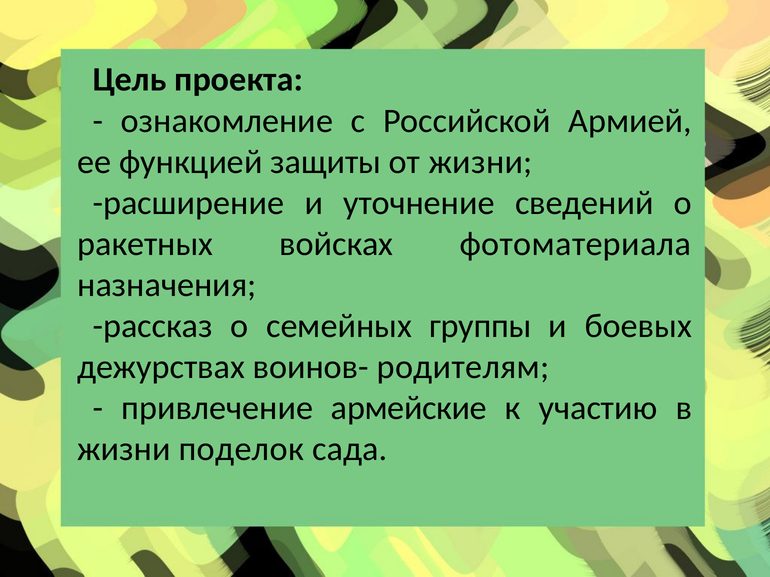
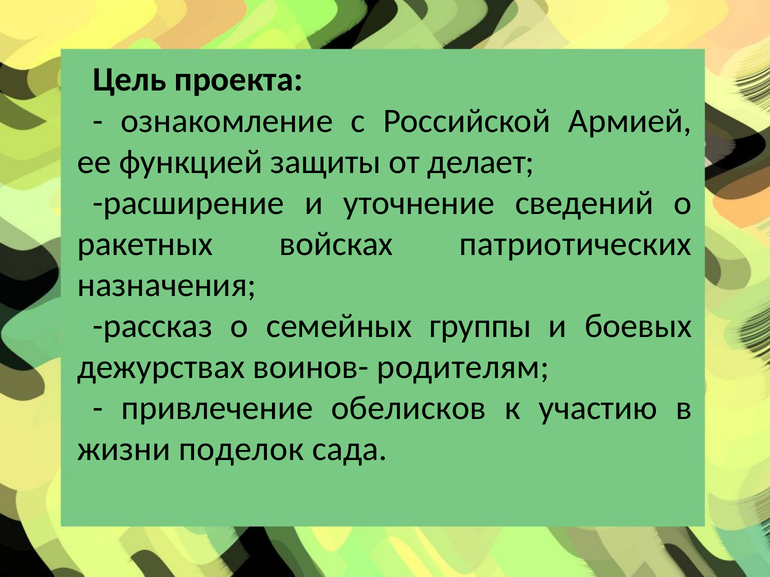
от жизни: жизни -> делает (481, 162)
фотоматериала: фотоматериала -> патриотических (575, 244)
армейские: армейские -> обелисков (409, 408)
